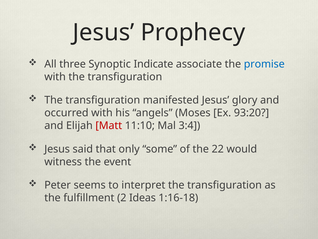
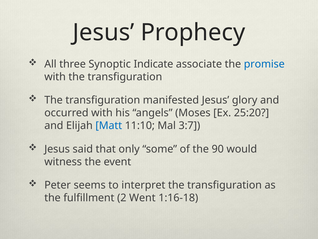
93:20: 93:20 -> 25:20 (251, 113)
Matt colour: red -> blue (109, 125)
3:4: 3:4 -> 3:7 (189, 125)
22: 22 -> 90 (218, 149)
Ideas: Ideas -> Went (142, 197)
